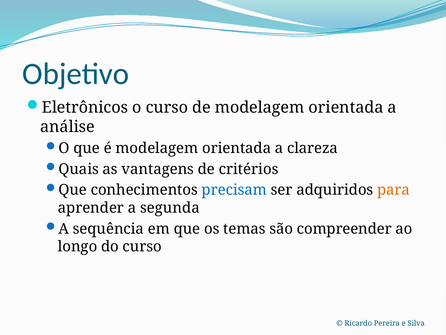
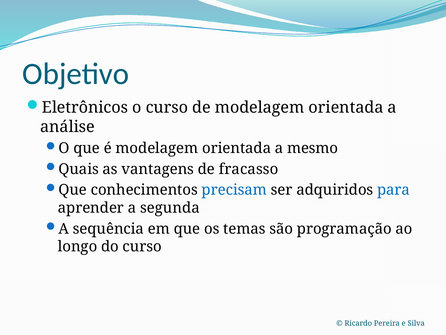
clareza: clareza -> mesmo (313, 148)
critérios: critérios -> fracasso (249, 169)
para colour: orange -> blue (393, 190)
compreender: compreender -> programação (344, 228)
